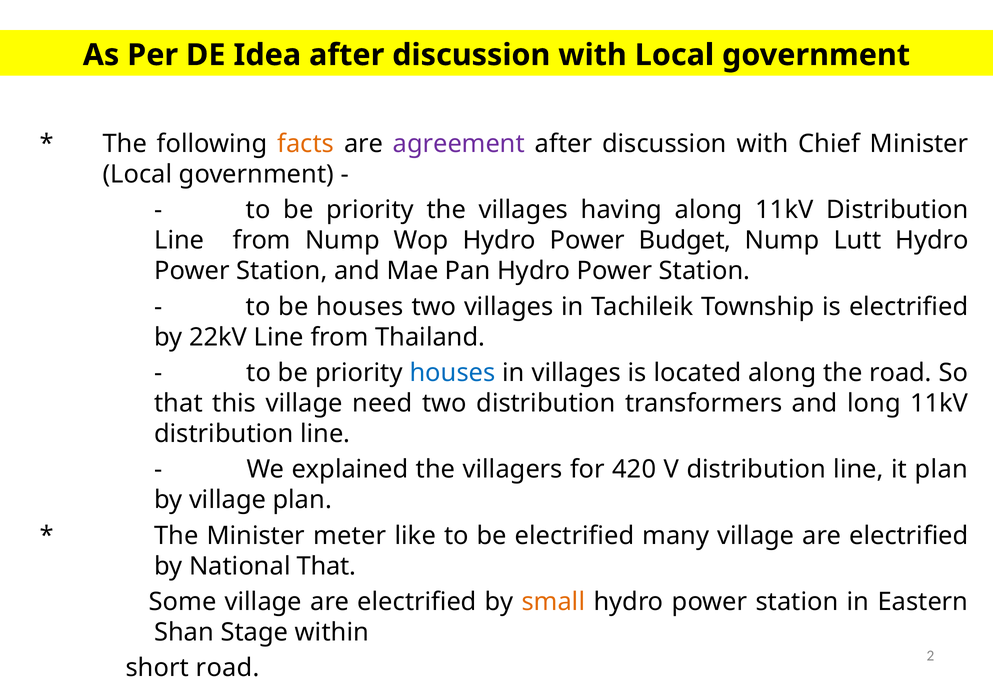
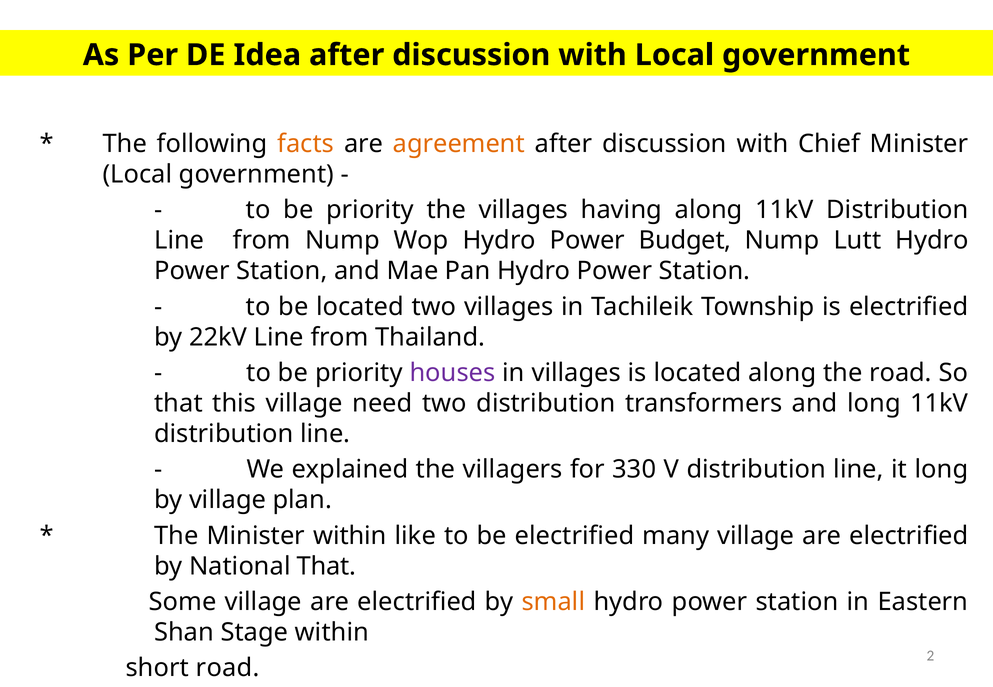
agreement colour: purple -> orange (459, 144)
be houses: houses -> located (360, 307)
houses colour: blue -> purple (452, 373)
420: 420 -> 330 (634, 470)
it plan: plan -> long (941, 470)
Minister meter: meter -> within (350, 536)
